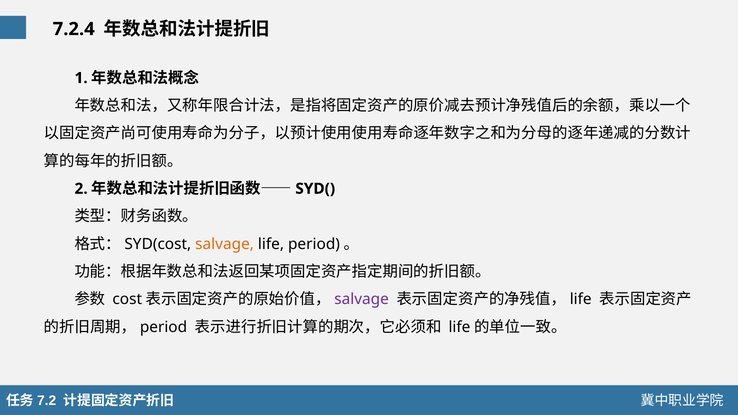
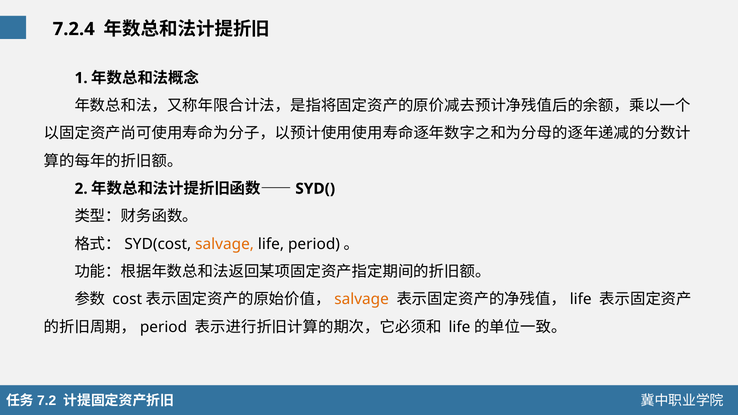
salvage colour: purple -> orange (362, 299)
